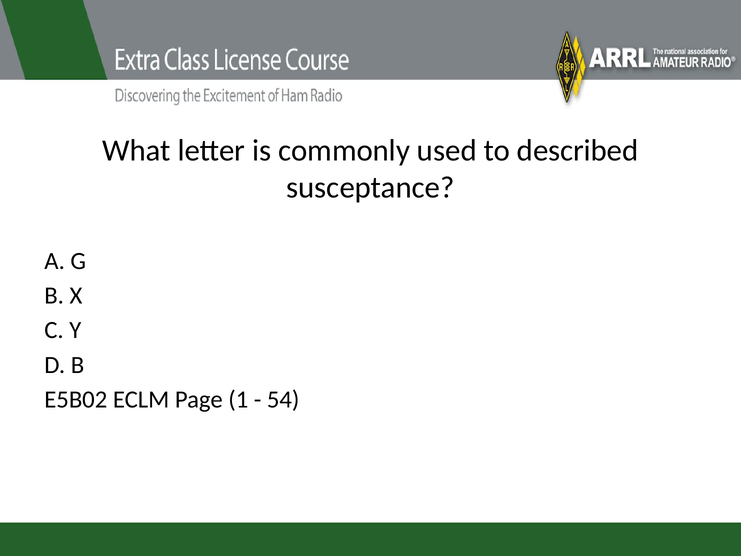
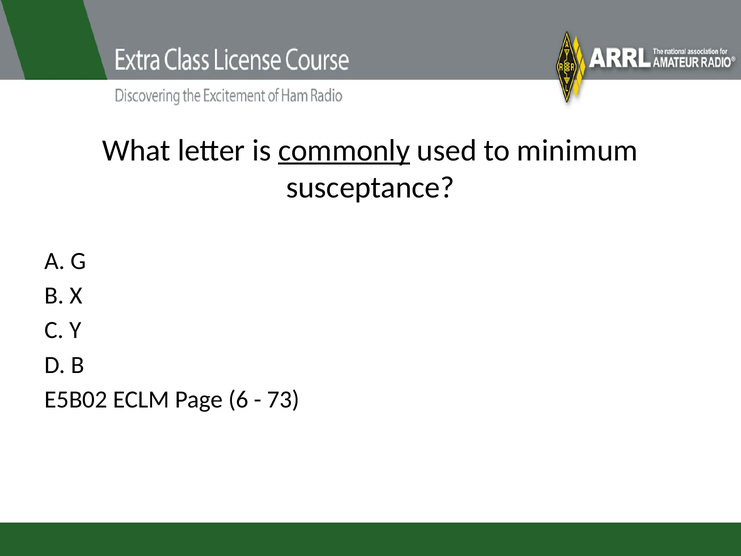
commonly underline: none -> present (344, 150)
described: described -> minimum (577, 150)
1: 1 -> 6 (238, 399)
54: 54 -> 73 (283, 399)
